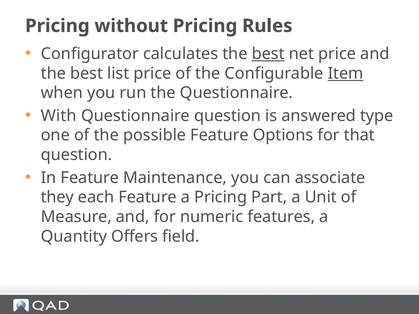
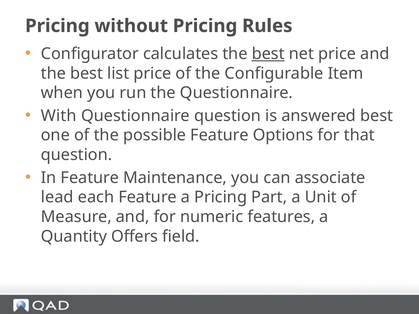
Item underline: present -> none (346, 73)
answered type: type -> best (377, 116)
they: they -> lead (57, 197)
